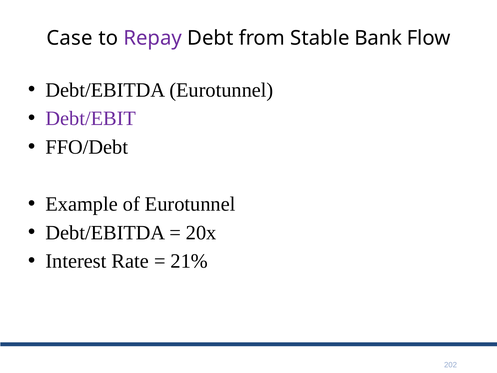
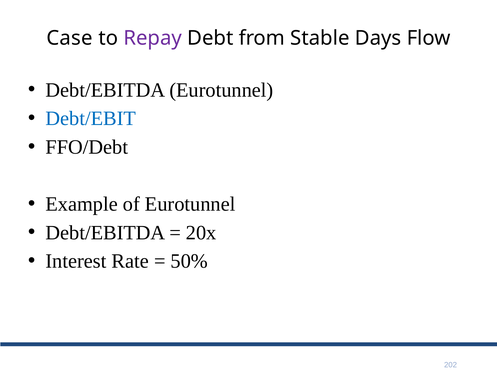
Bank: Bank -> Days (378, 38)
Debt/EBIT colour: purple -> blue (91, 118)
21%: 21% -> 50% (189, 261)
